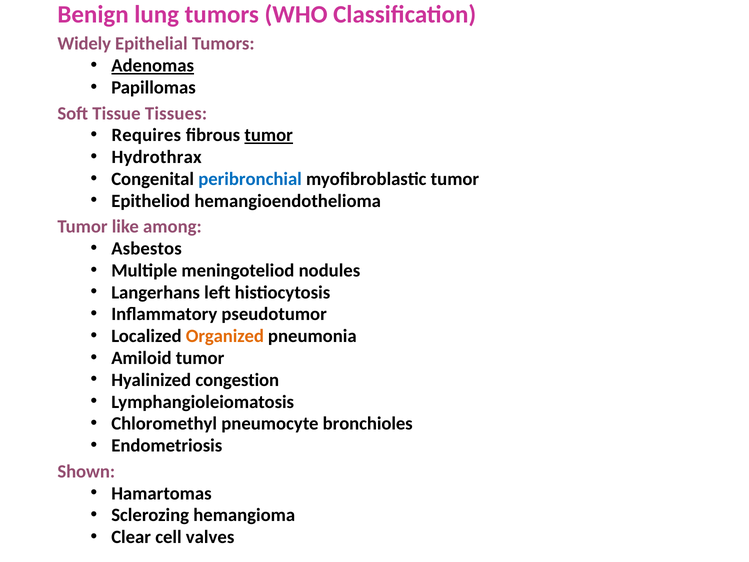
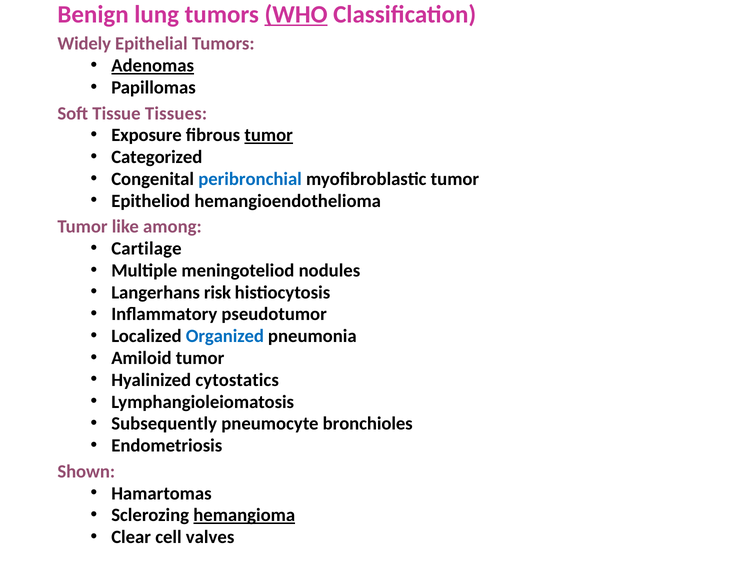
WHO underline: none -> present (296, 15)
Requires: Requires -> Exposure (146, 135)
Hydrothrax: Hydrothrax -> Categorized (157, 157)
Asbestos: Asbestos -> Cartilage (146, 249)
left: left -> risk (217, 292)
Organized colour: orange -> blue (225, 336)
congestion: congestion -> cytostatics (237, 380)
Chloromethyl: Chloromethyl -> Subsequently (164, 424)
hemangioma underline: none -> present (244, 515)
